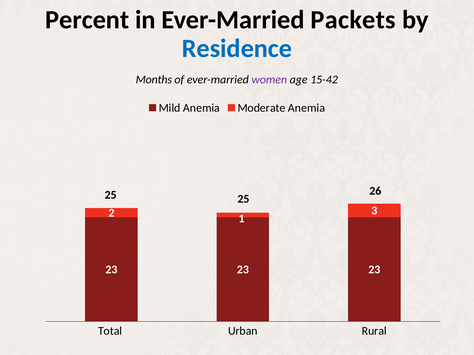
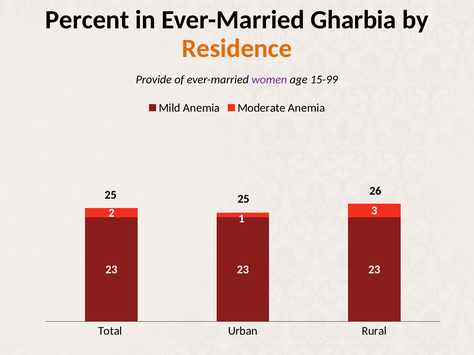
Packets: Packets -> Gharbia (353, 20)
Residence colour: blue -> orange (237, 48)
Months: Months -> Provide (154, 80)
15-42: 15-42 -> 15-99 (324, 80)
